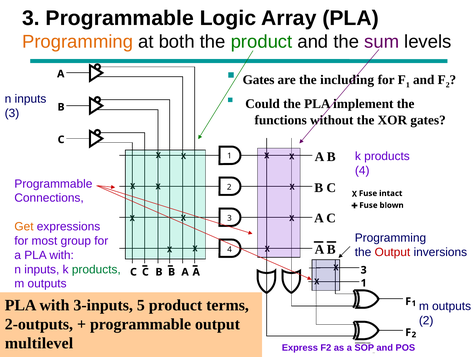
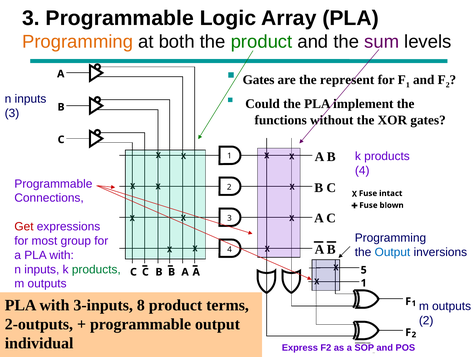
including: including -> represent (347, 80)
Get colour: orange -> red (24, 227)
Output colour: red -> blue (392, 252)
A 3: 3 -> 5 (364, 270)
5: 5 -> 8 (141, 305)
multilevel: multilevel -> individual (39, 343)
